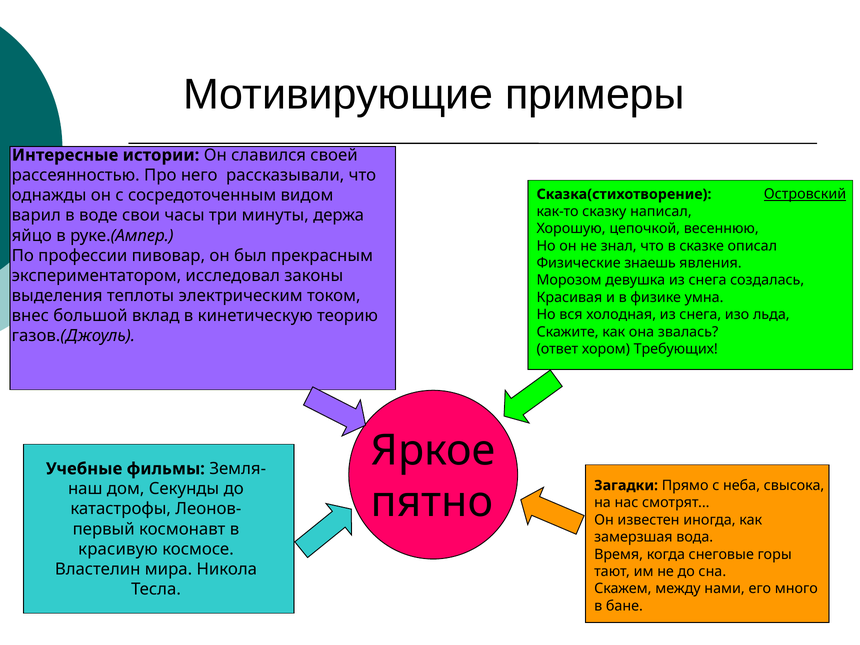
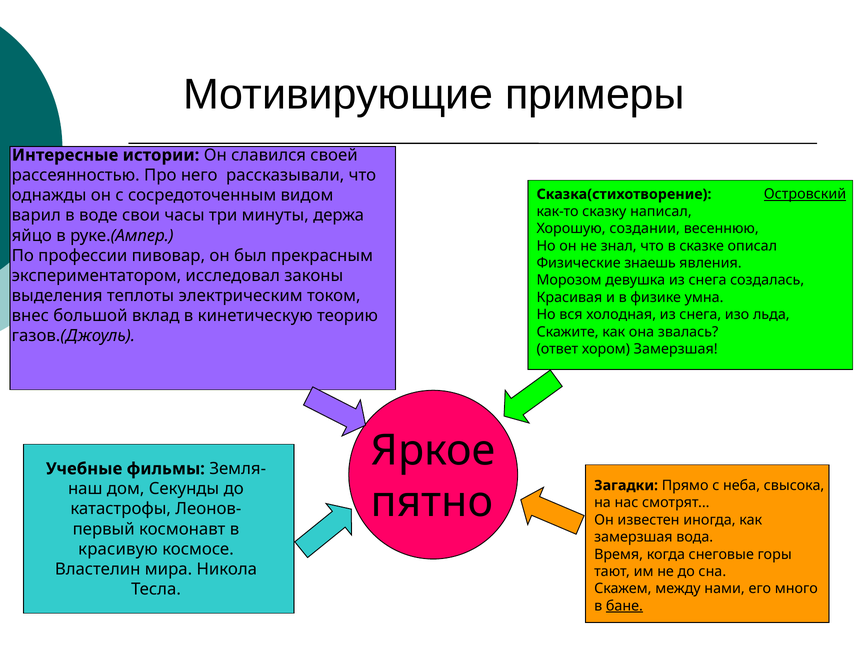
цепочкой: цепочкой -> создании (645, 229)
хором Требующих: Требующих -> Замерзшая (676, 349)
бане underline: none -> present (624, 606)
